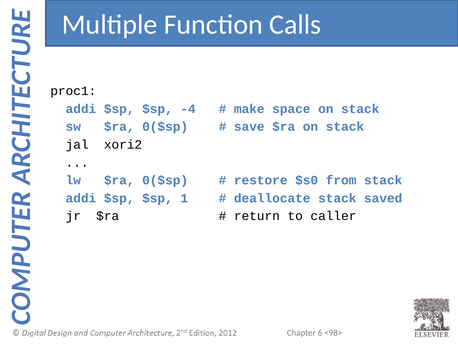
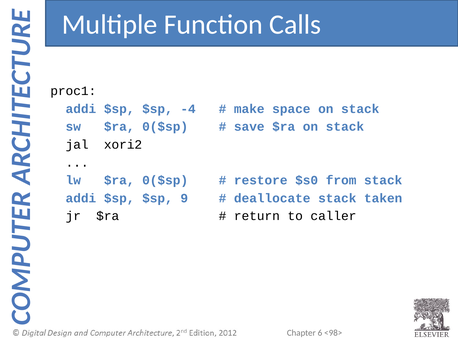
1: 1 -> 9 (184, 198)
saved: saved -> taken (383, 198)
